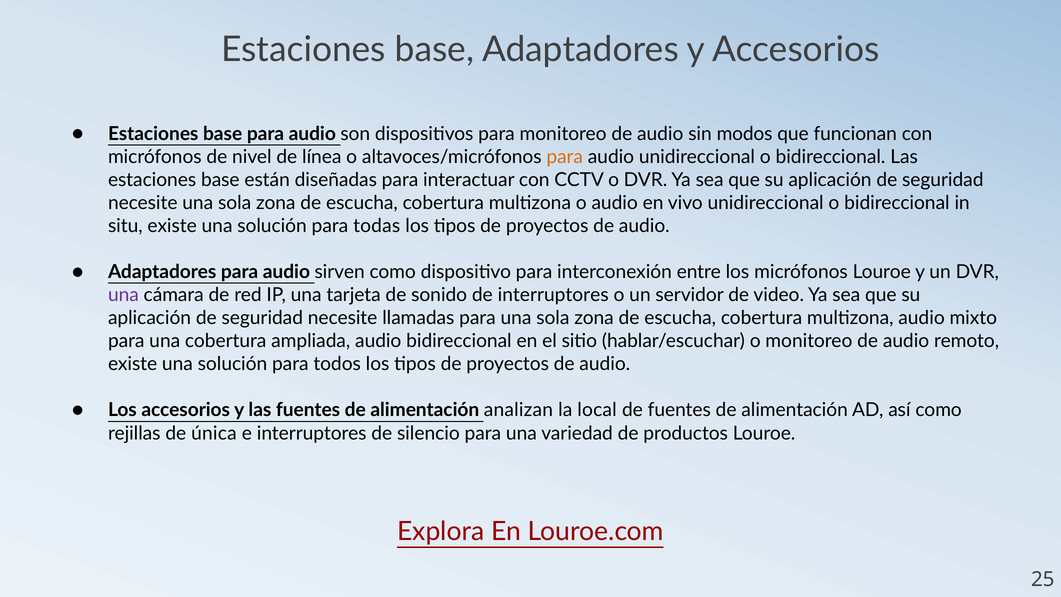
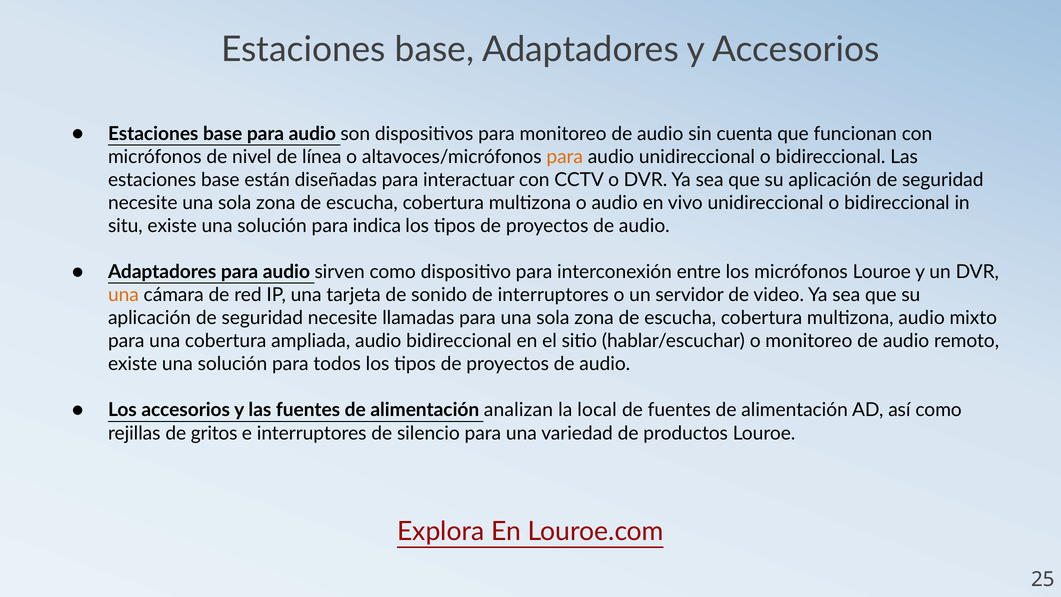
modos: modos -> cuenta (745, 134)
todas: todas -> indica (377, 226)
una colour: purple -> orange (123, 295)
única: única -> gritos (214, 433)
